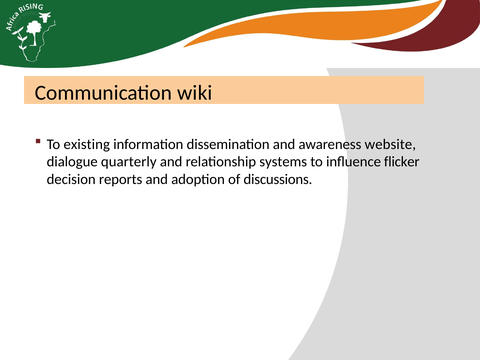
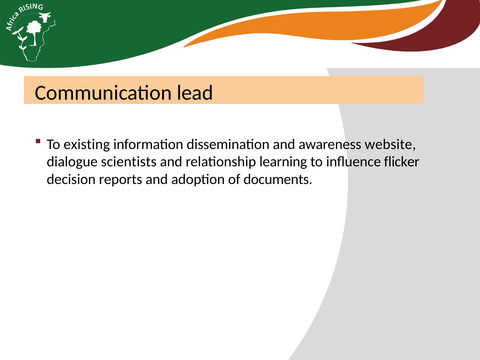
wiki: wiki -> lead (195, 93)
quarterly: quarterly -> scientists (129, 162)
systems: systems -> learning (283, 162)
discussions: discussions -> documents (278, 179)
